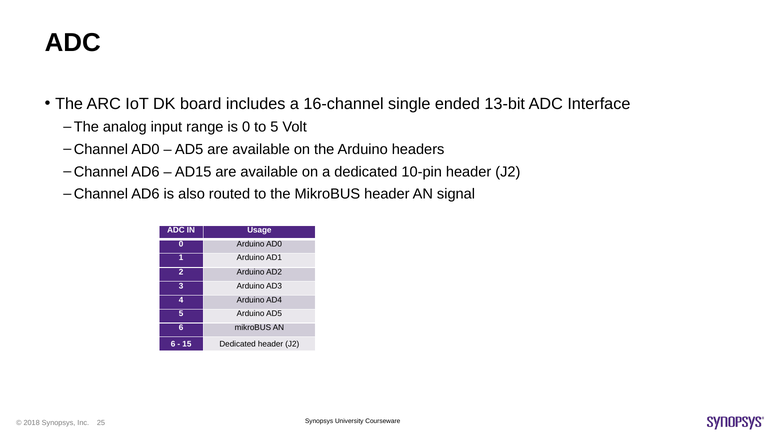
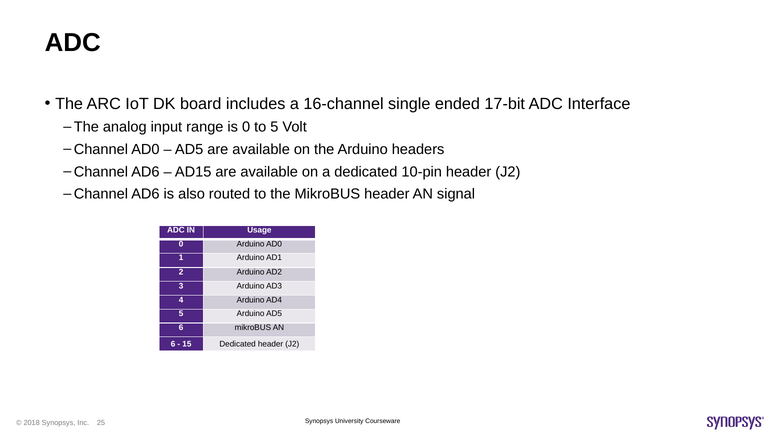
13-bit: 13-bit -> 17-bit (505, 104)
